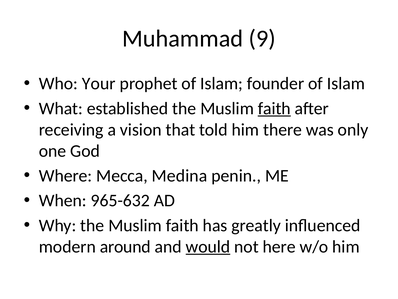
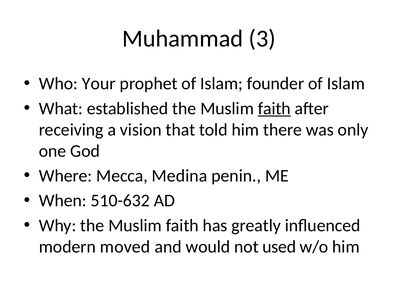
9: 9 -> 3 (262, 39)
965-632: 965-632 -> 510-632 (120, 200)
around: around -> moved (125, 246)
would underline: present -> none (208, 246)
here: here -> used (279, 246)
